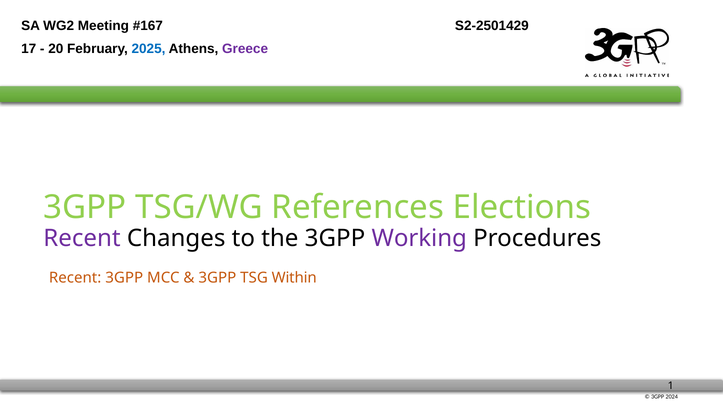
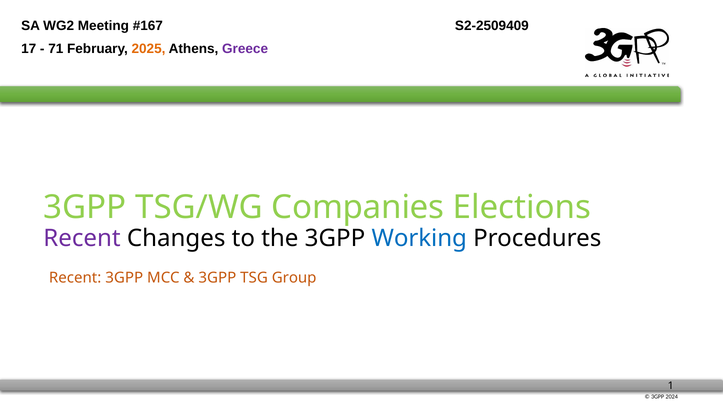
S2-2501429: S2-2501429 -> S2-2509409 (492, 26)
20: 20 -> 71 (56, 49)
2025 colour: blue -> orange (148, 49)
References: References -> Companies (358, 208)
Working colour: purple -> blue (419, 239)
Within: Within -> Group (294, 278)
